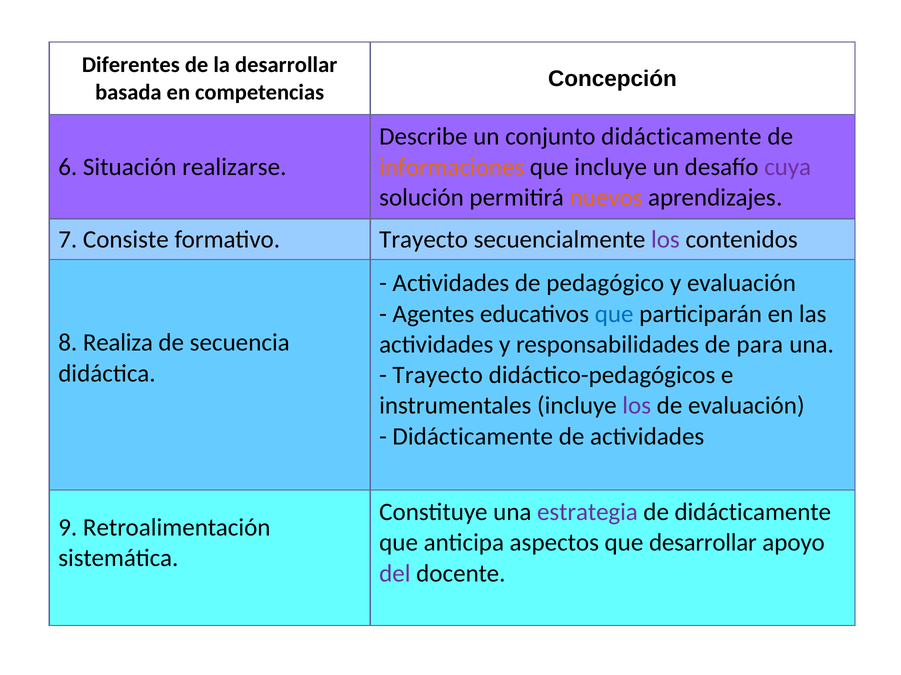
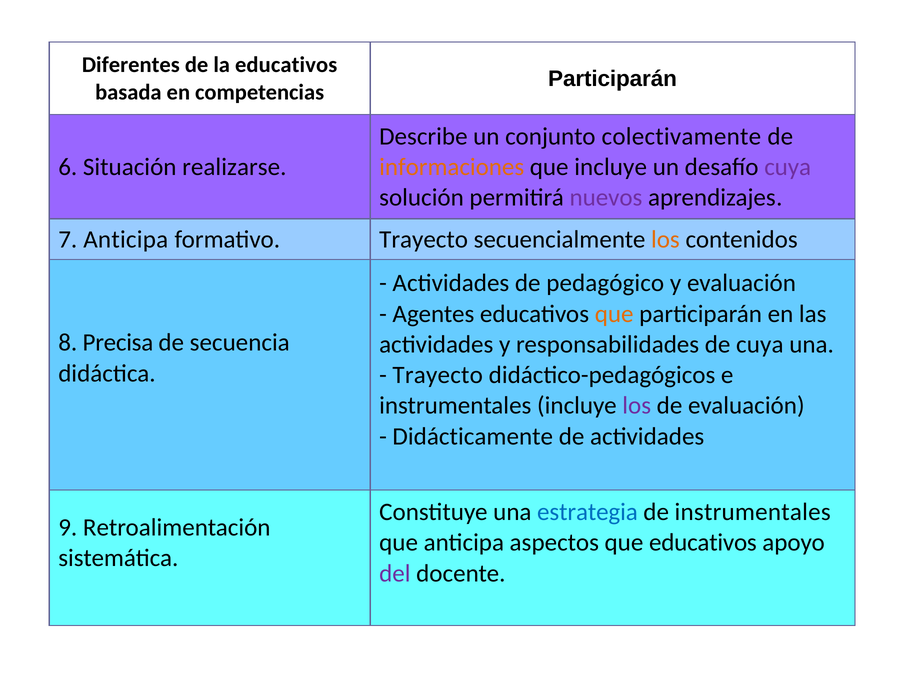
la desarrollar: desarrollar -> educativos (286, 65)
Concepción: Concepción -> Participarán (613, 79)
conjunto didácticamente: didácticamente -> colectivamente (681, 137)
nuevos colour: orange -> purple (606, 198)
7 Consiste: Consiste -> Anticipa (126, 240)
los colour: purple -> orange (665, 240)
que colour: blue -> orange (614, 314)
Realiza: Realiza -> Precisa (118, 343)
de para: para -> cuya (760, 345)
estrategia colour: purple -> blue (587, 513)
de didácticamente: didácticamente -> instrumentales (753, 513)
que desarrollar: desarrollar -> educativos (703, 543)
